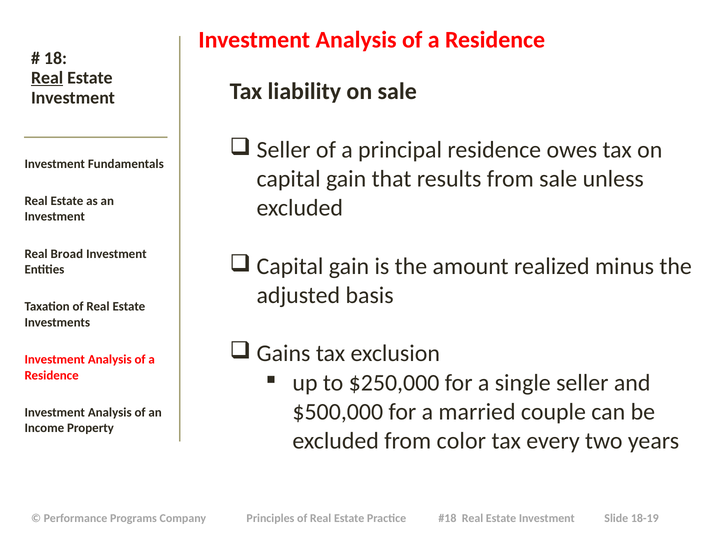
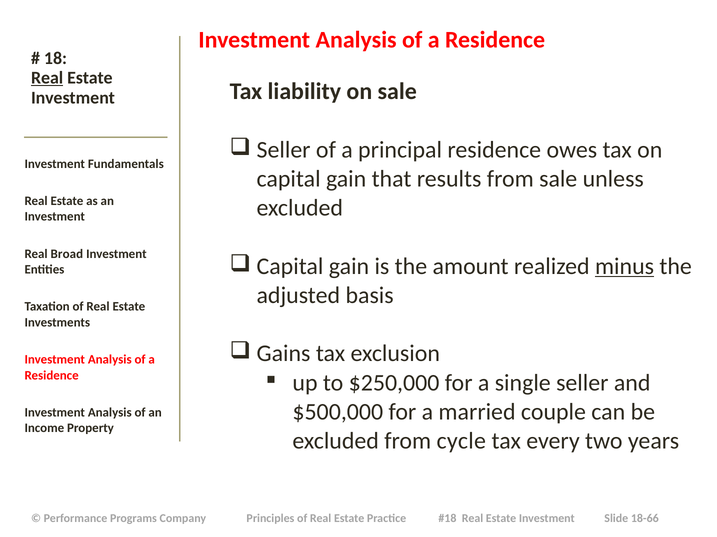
minus underline: none -> present (625, 267)
color: color -> cycle (461, 442)
18-19: 18-19 -> 18-66 (645, 519)
